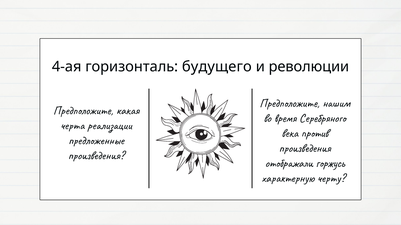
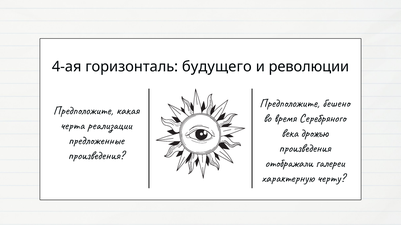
нашим: нашим -> бешено (336, 104)
против: против -> дрожью (315, 134)
горжусь: горжусь -> галереи (330, 164)
